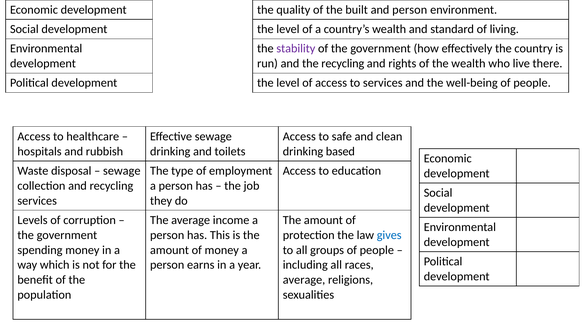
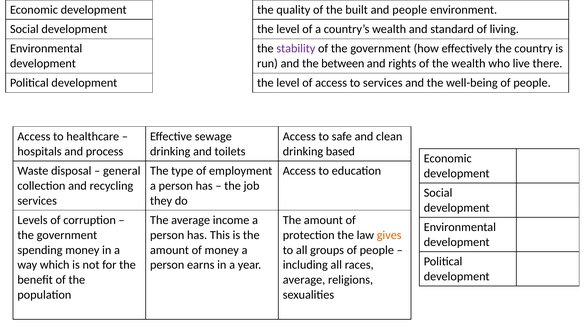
and person: person -> people (410, 10)
the recycling: recycling -> between (343, 63)
rubbish: rubbish -> process (105, 151)
sewage: sewage -> general (122, 171)
gives colour: blue -> orange (389, 235)
